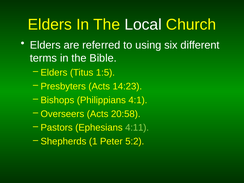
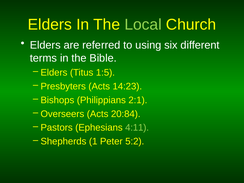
Local colour: white -> light green (143, 24)
4:1: 4:1 -> 2:1 (138, 100)
20:58: 20:58 -> 20:84 (126, 114)
